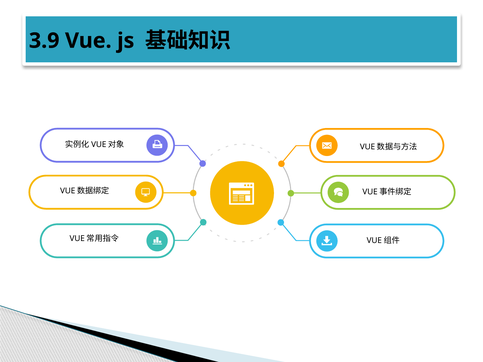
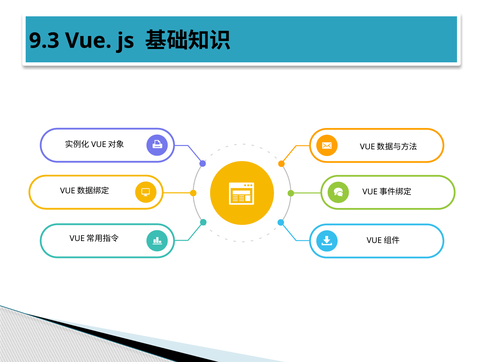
3.9: 3.9 -> 9.3 (44, 41)
